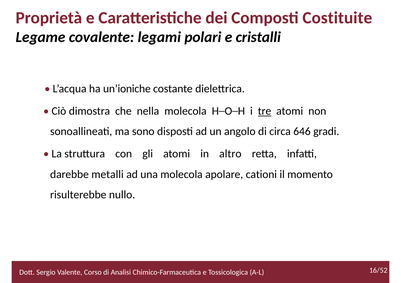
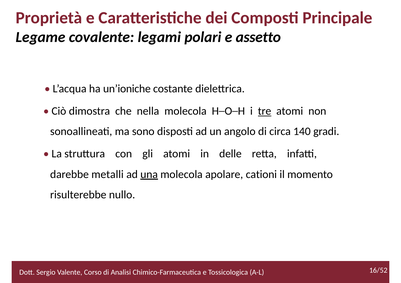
Costituite: Costituite -> Principale (337, 18)
cristalli: cristalli -> assetto (258, 37)
646: 646 -> 140 (302, 132)
altro: altro -> delle (230, 154)
una underline: none -> present (149, 175)
